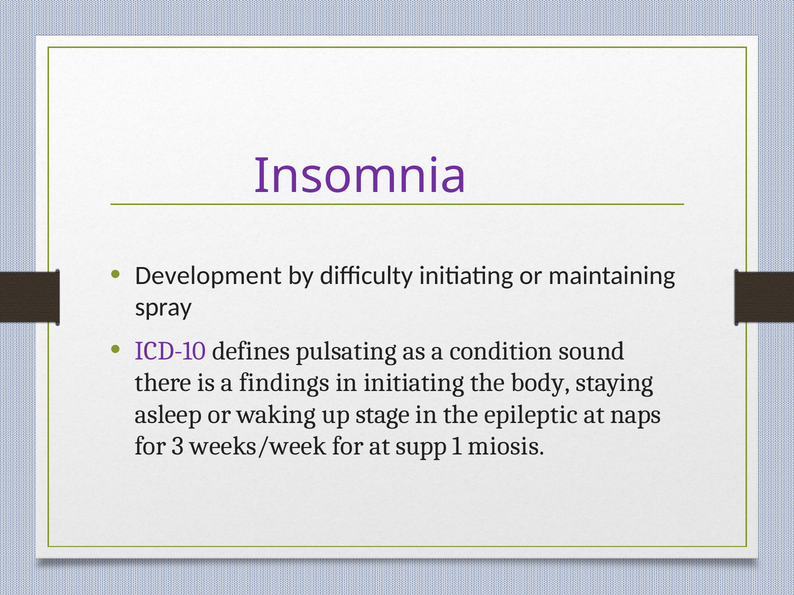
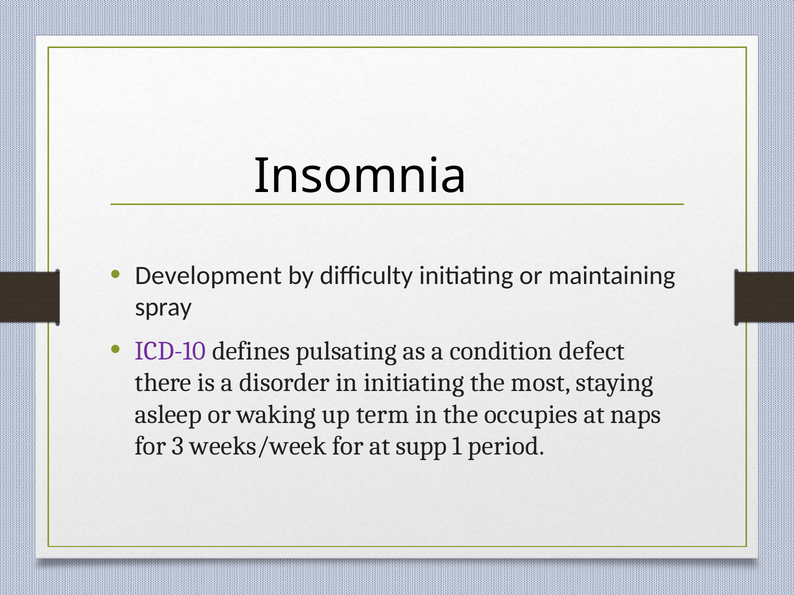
Insomnia colour: purple -> black (361, 176)
sound: sound -> defect (592, 351)
findings: findings -> disorder (284, 383)
body: body -> most (541, 383)
stage: stage -> term (383, 415)
epileptic: epileptic -> occupies (531, 415)
miosis: miosis -> period (506, 446)
